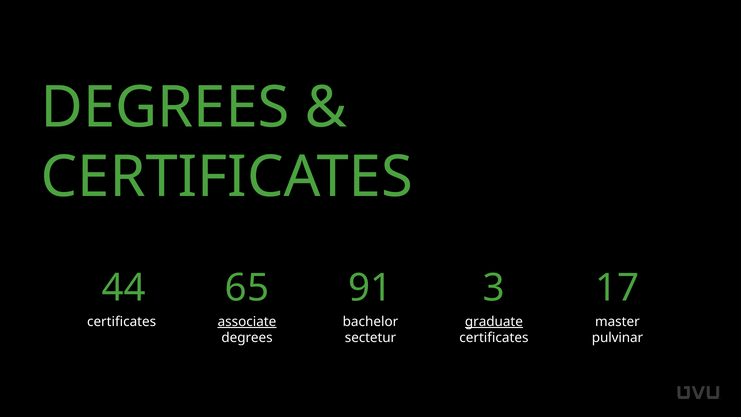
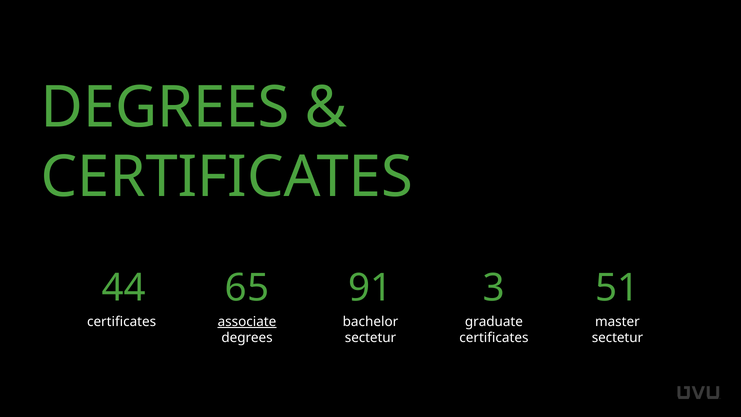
17: 17 -> 51 (617, 288)
graduate underline: present -> none (494, 322)
pulvinar: pulvinar -> sectetur (617, 338)
